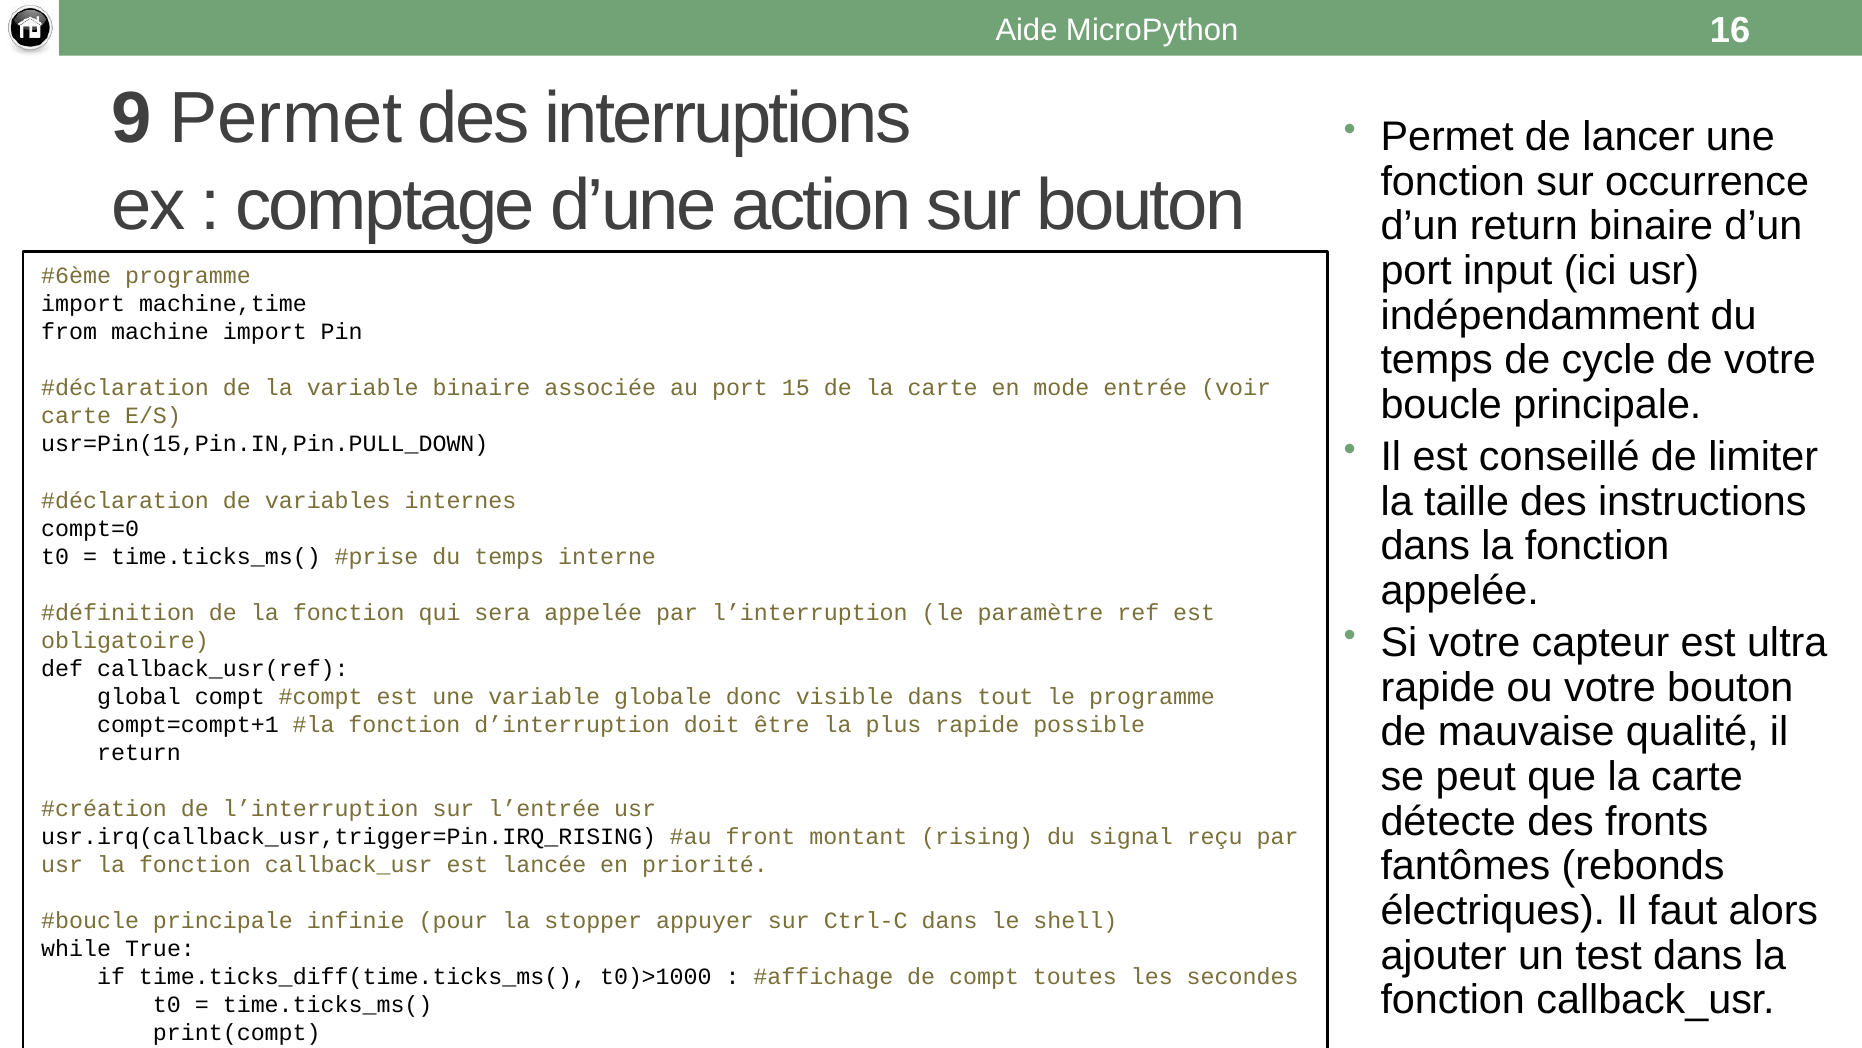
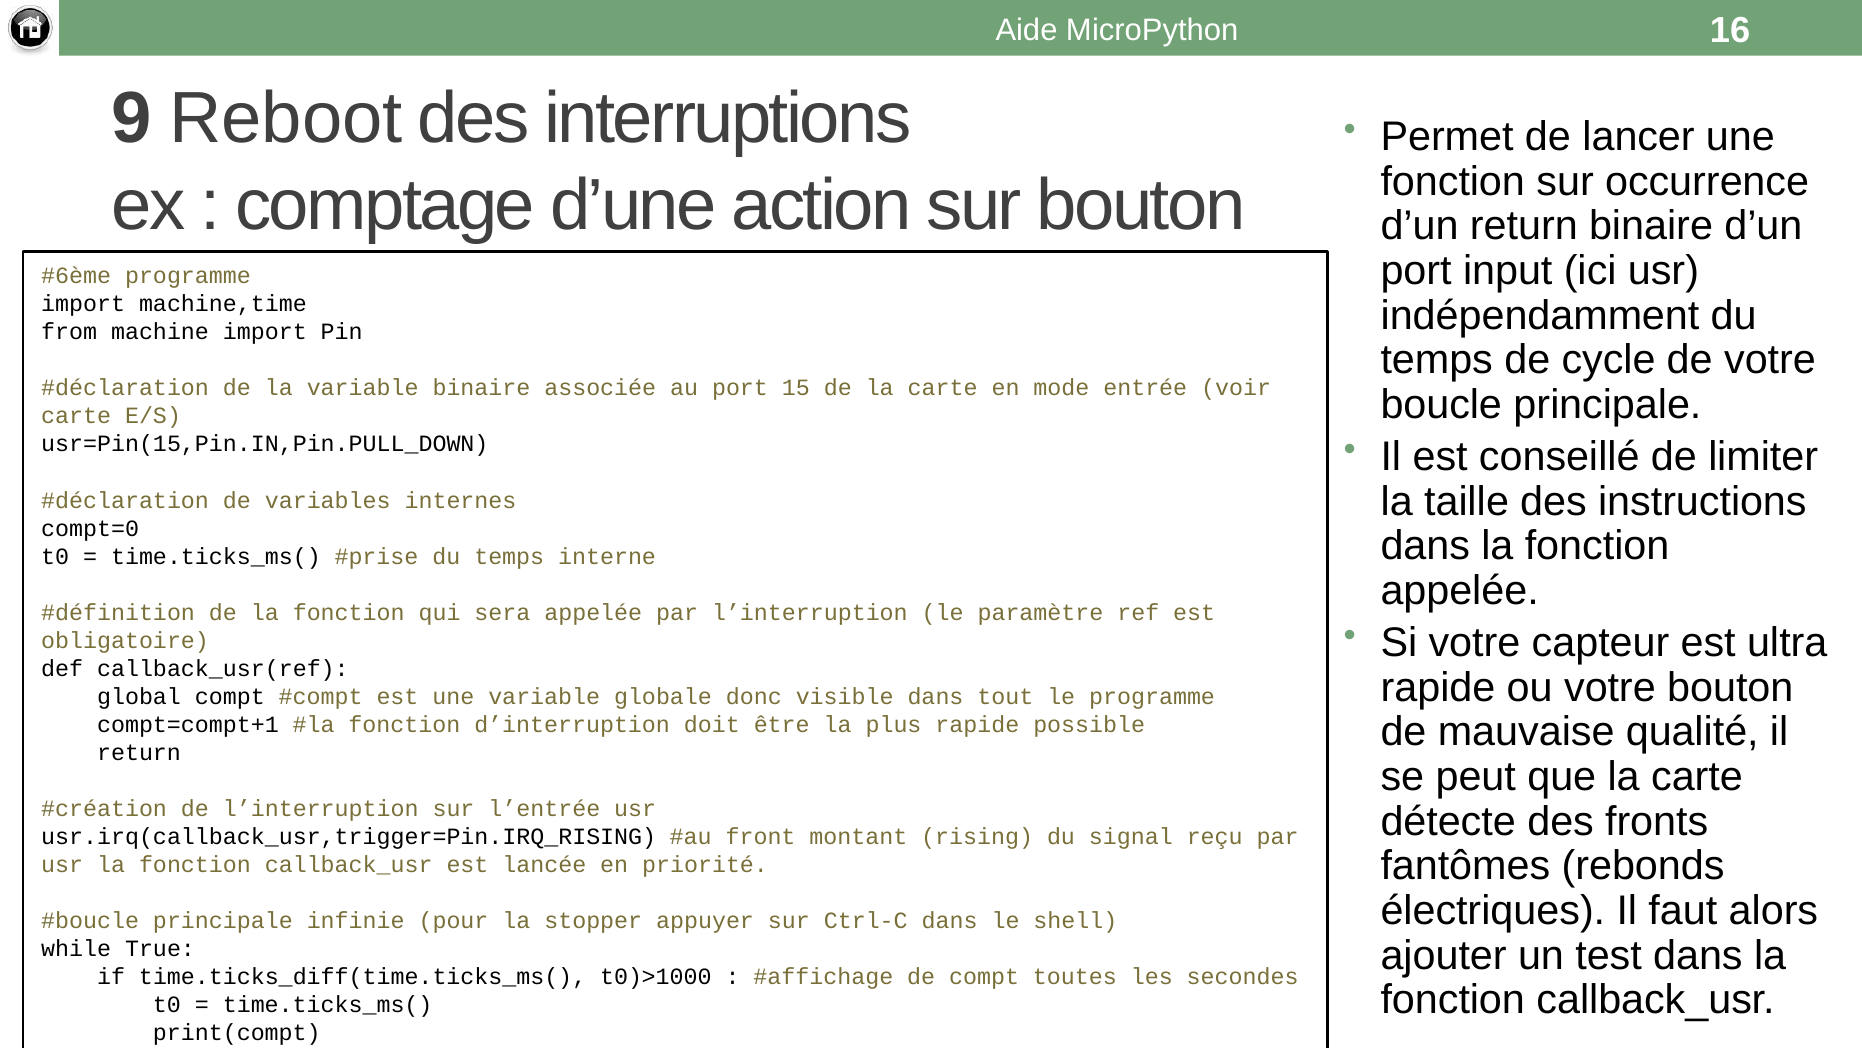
9 Permet: Permet -> Reboot (286, 119)
